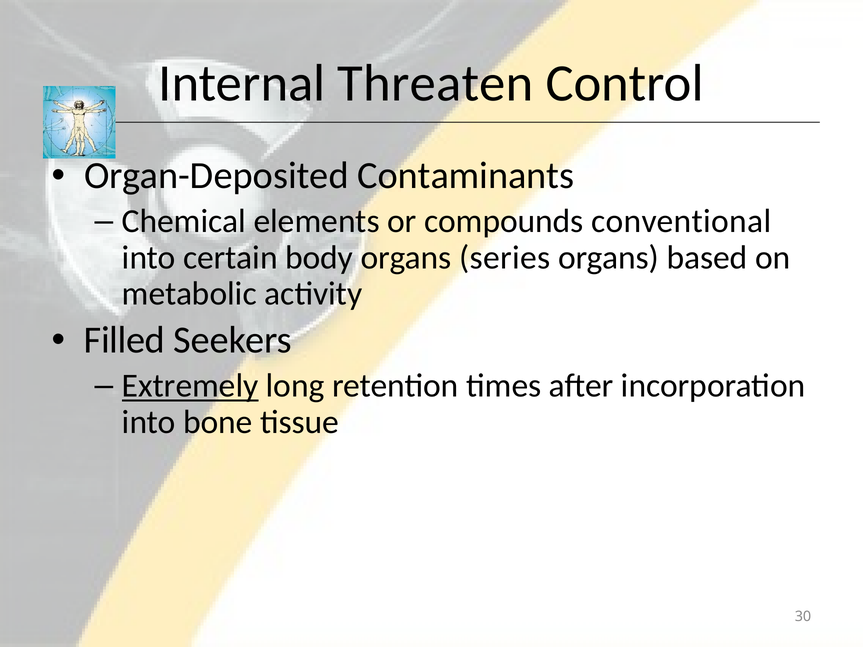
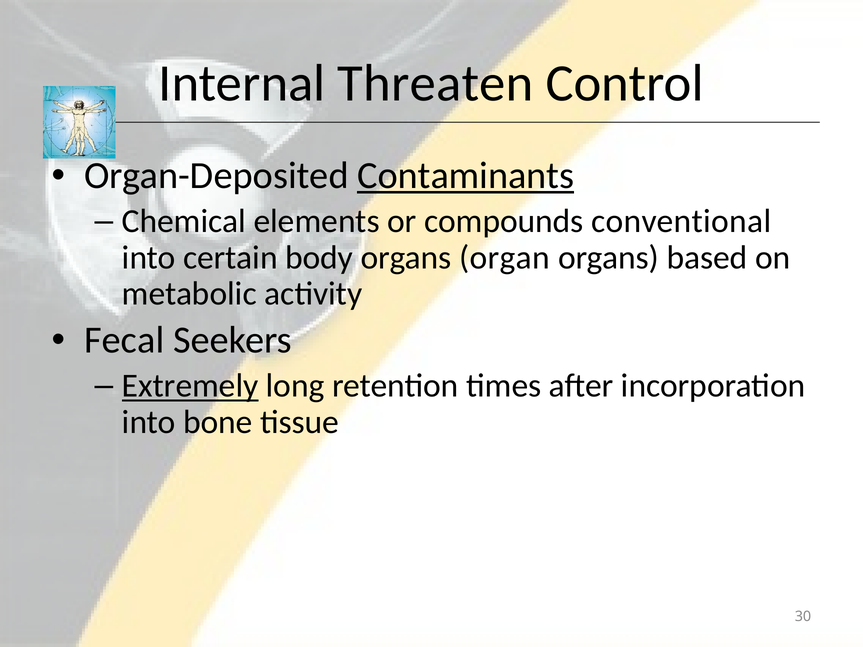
Contaminants underline: none -> present (466, 176)
series: series -> organ (505, 258)
Filled: Filled -> Fecal (124, 340)
